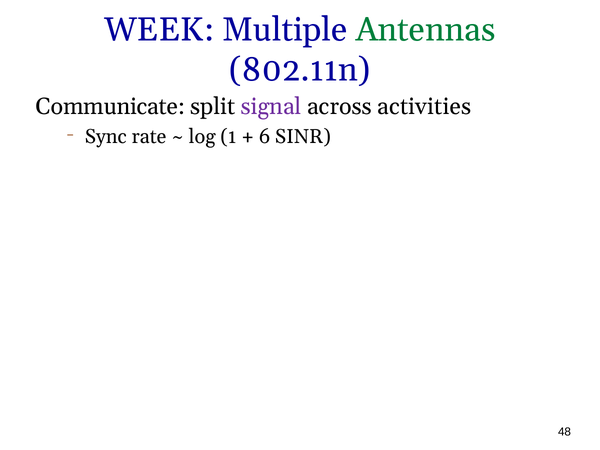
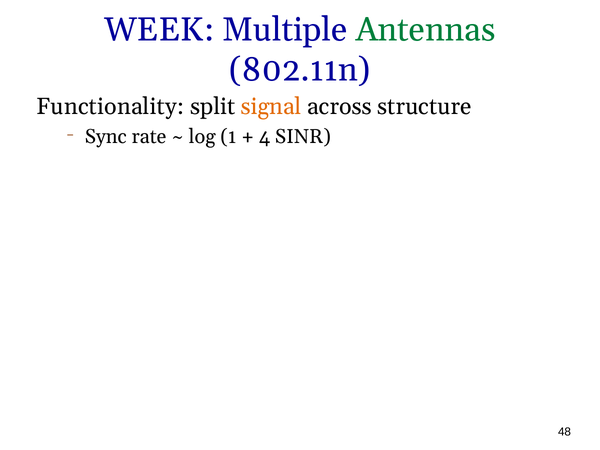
Communicate: Communicate -> Functionality (110, 107)
signal colour: purple -> orange (271, 107)
activities: activities -> structure (424, 107)
6: 6 -> 4 (265, 136)
